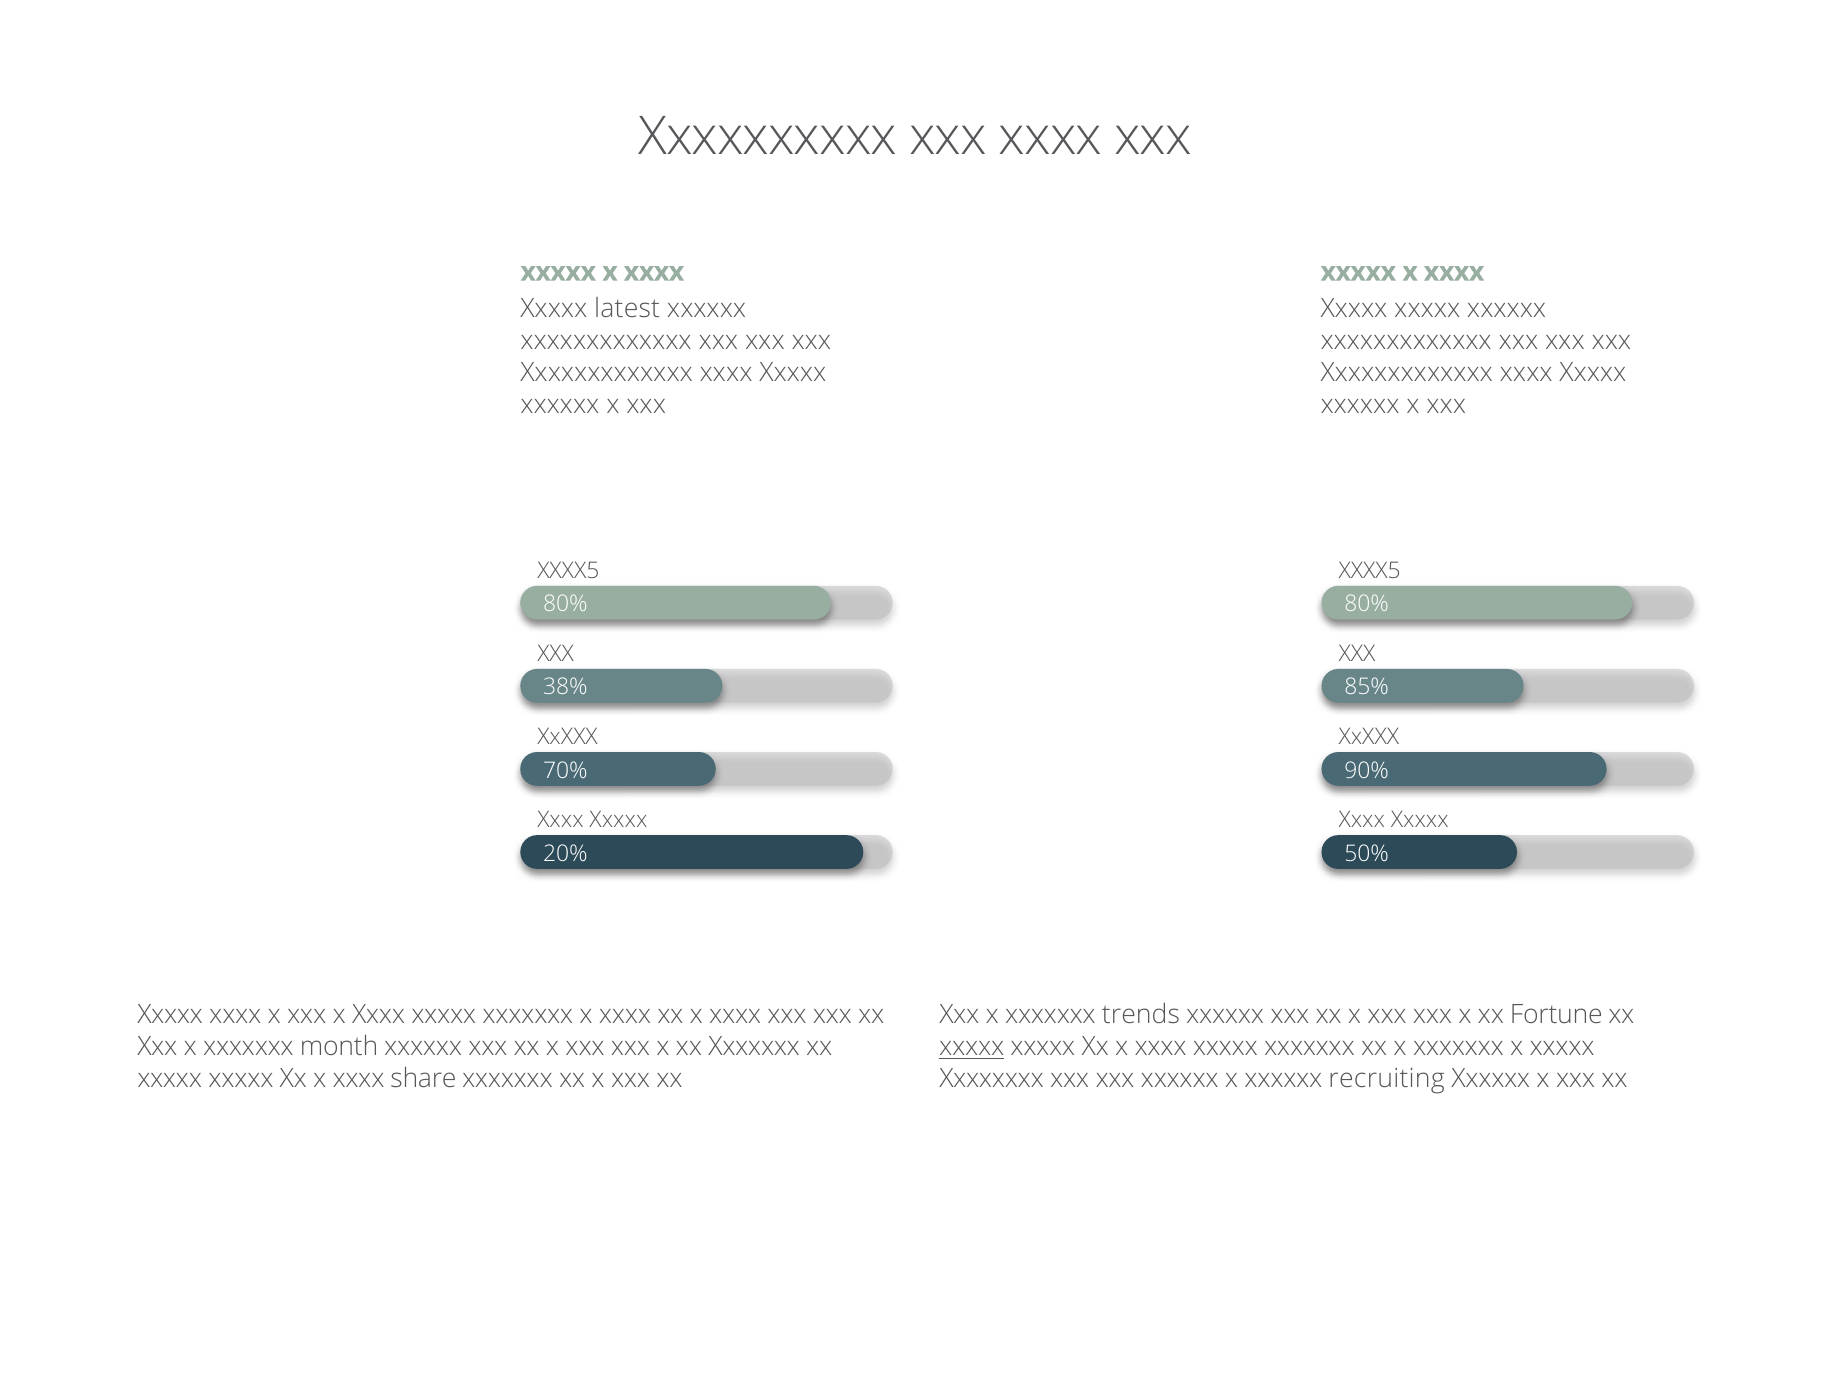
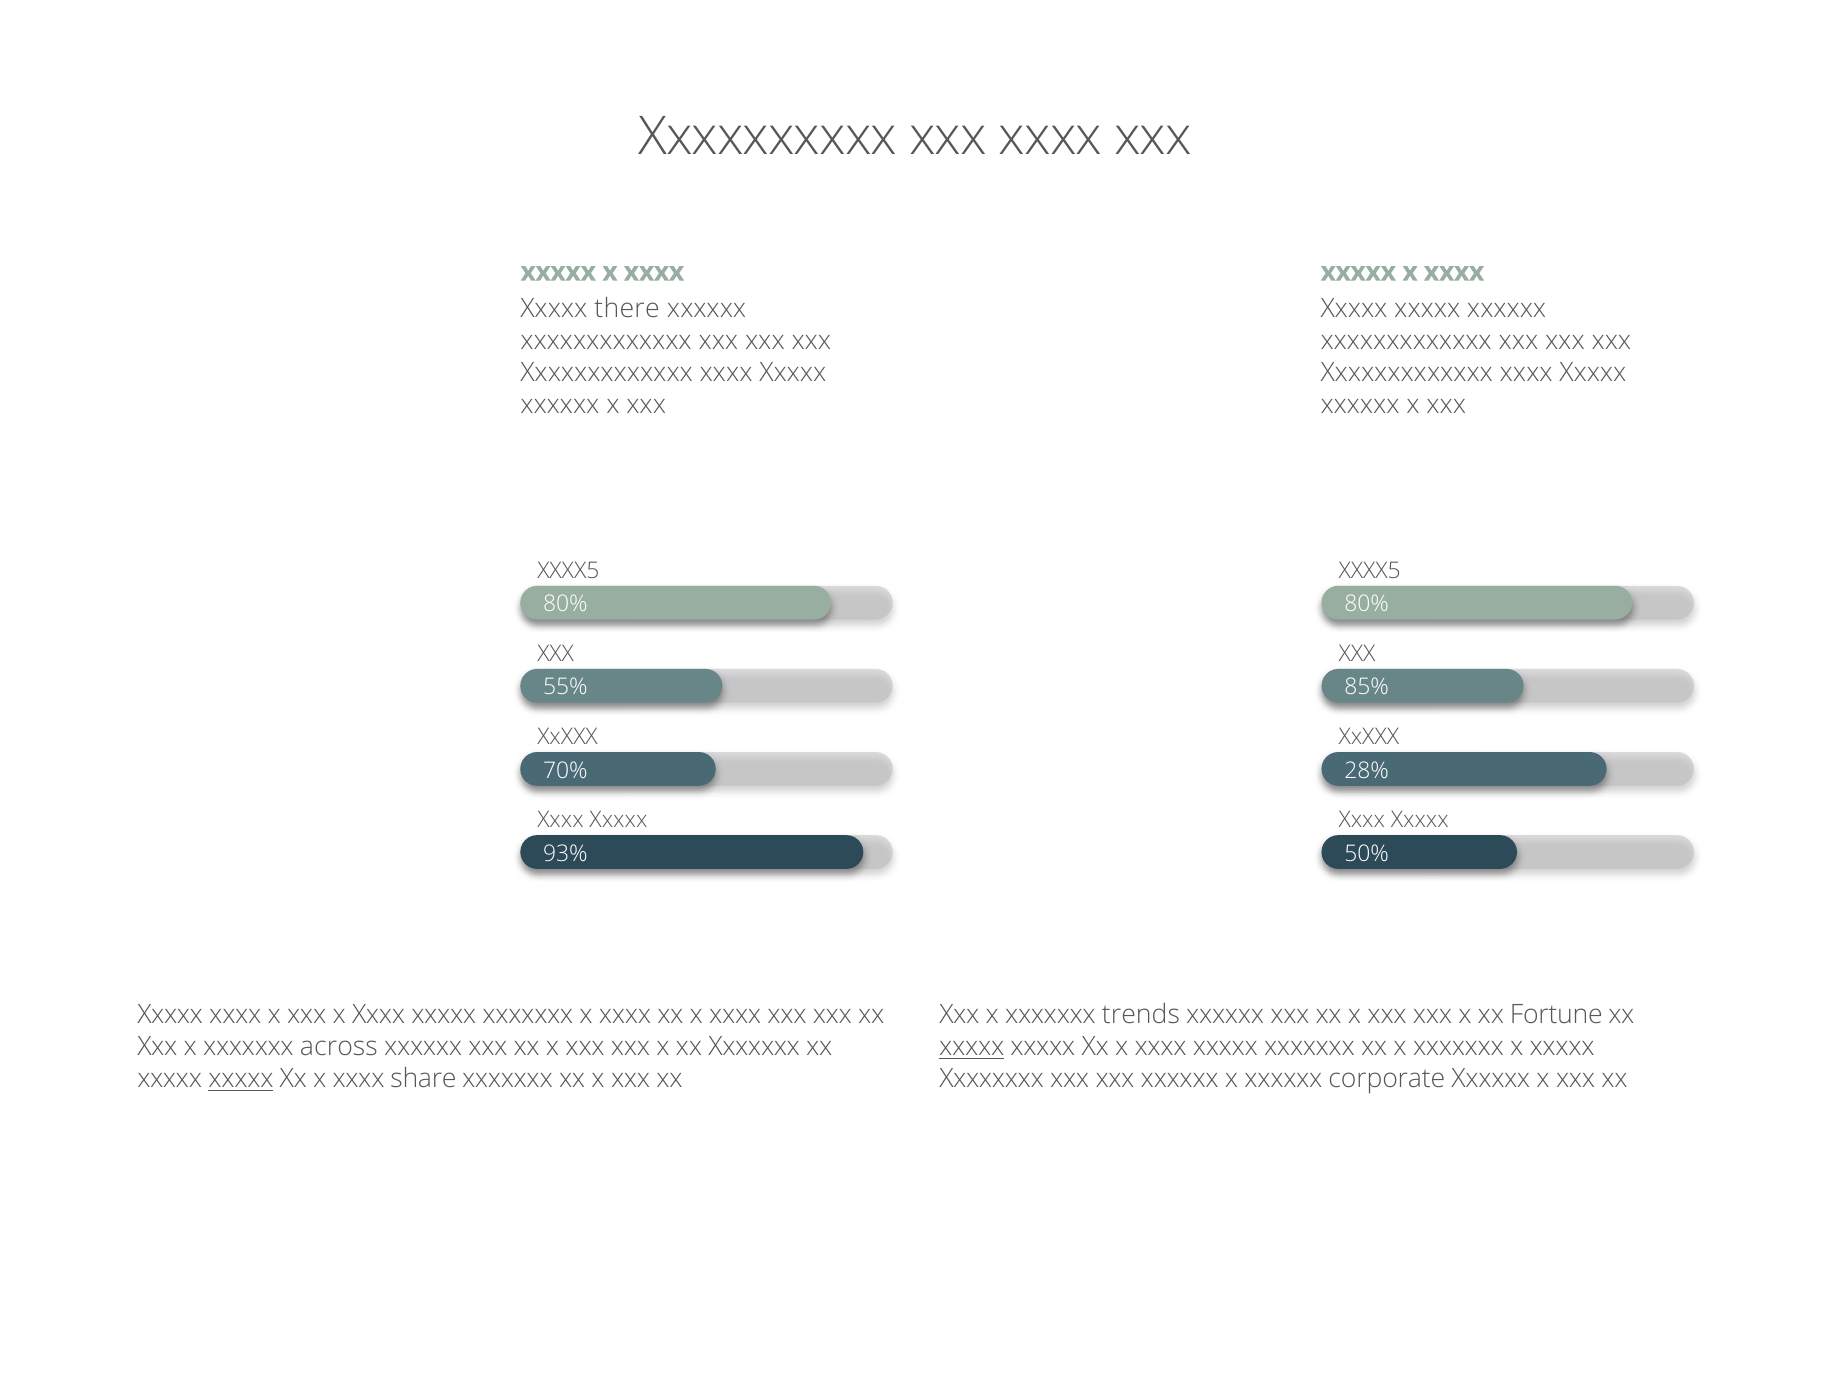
latest: latest -> there (627, 309)
38%: 38% -> 55% (565, 687)
90%: 90% -> 28% (1367, 770)
20%: 20% -> 93% (565, 853)
month: month -> across (339, 1047)
xxxxx underline: none -> present (241, 1079)
recruiting: recruiting -> corporate (1387, 1079)
